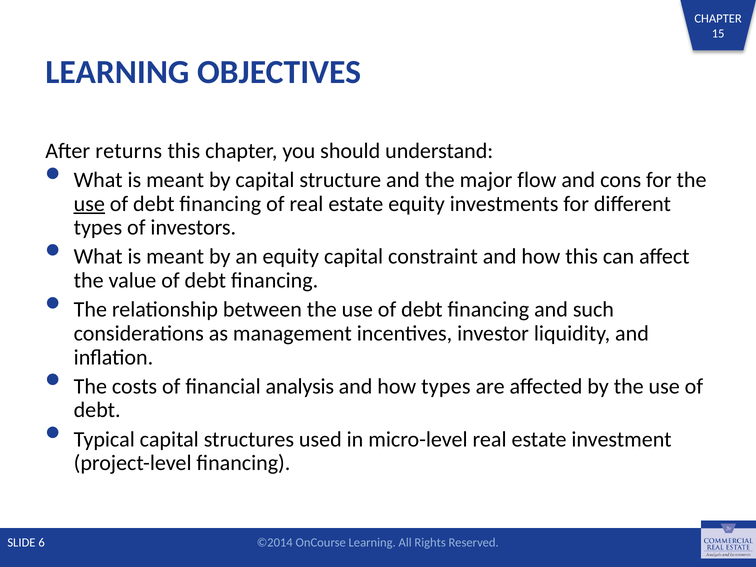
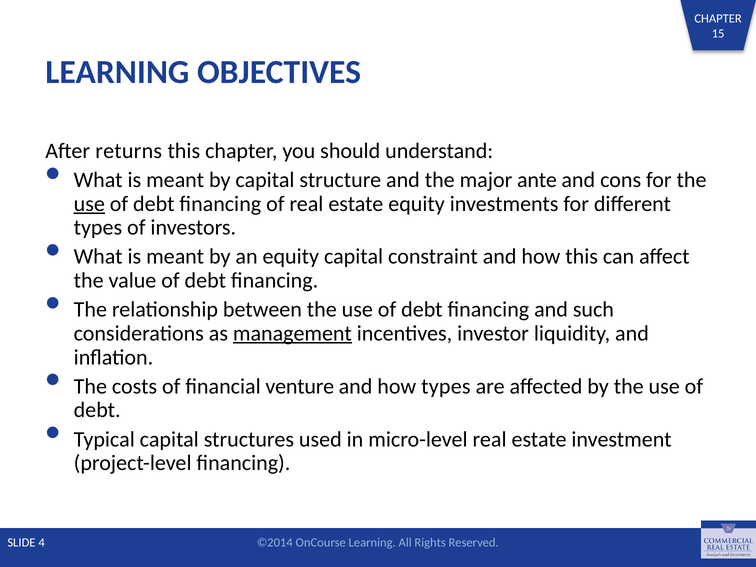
flow: flow -> ante (537, 180)
management underline: none -> present (292, 333)
analysis: analysis -> venture (300, 386)
6: 6 -> 4 (42, 543)
